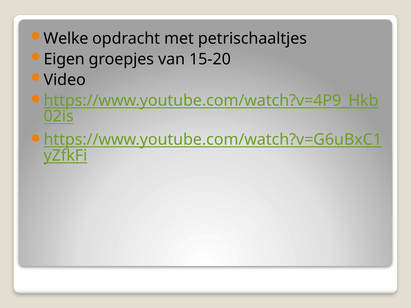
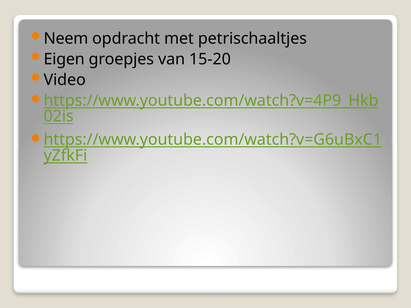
Welke: Welke -> Neem (66, 39)
